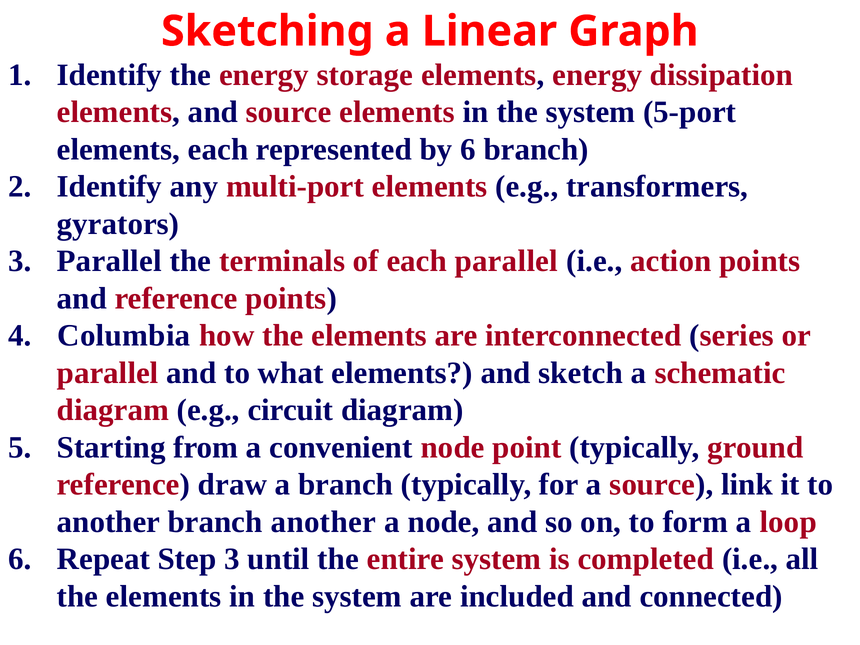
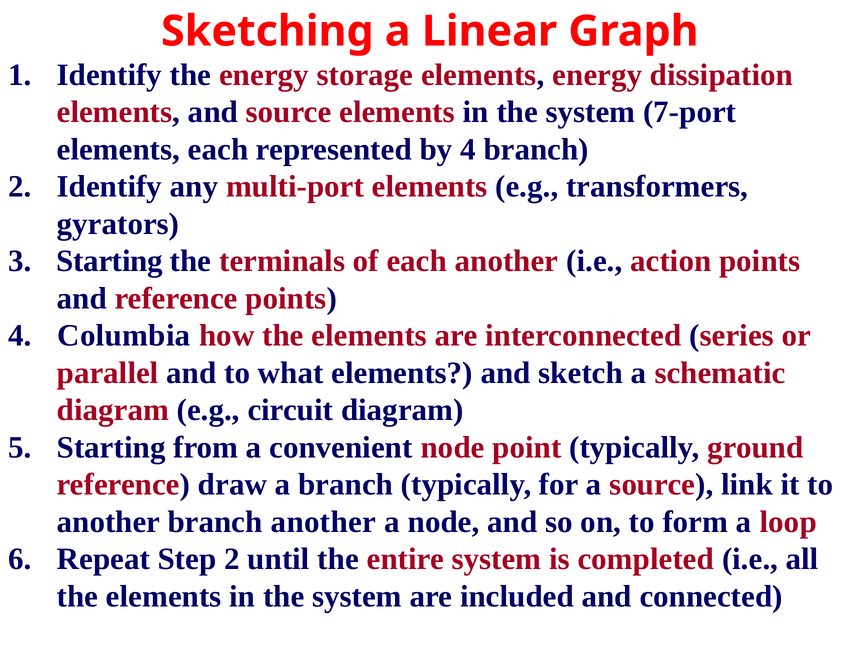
5-port: 5-port -> 7-port (690, 112)
by 6: 6 -> 4 (468, 149)
Parallel: Parallel -> Starting (110, 261)
each parallel: parallel -> another (506, 261)
Step 3: 3 -> 2 (232, 559)
